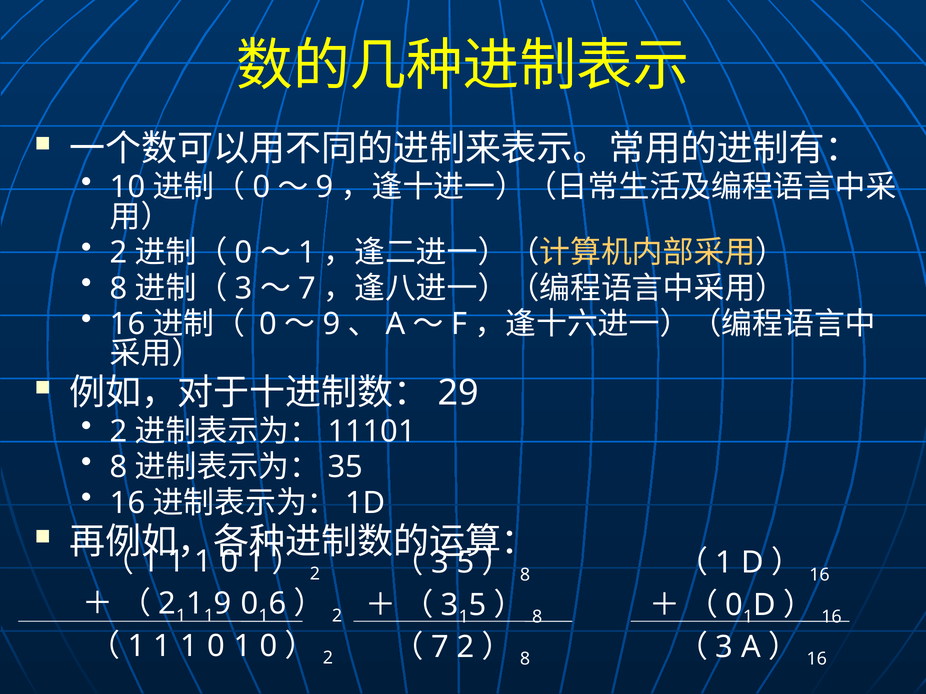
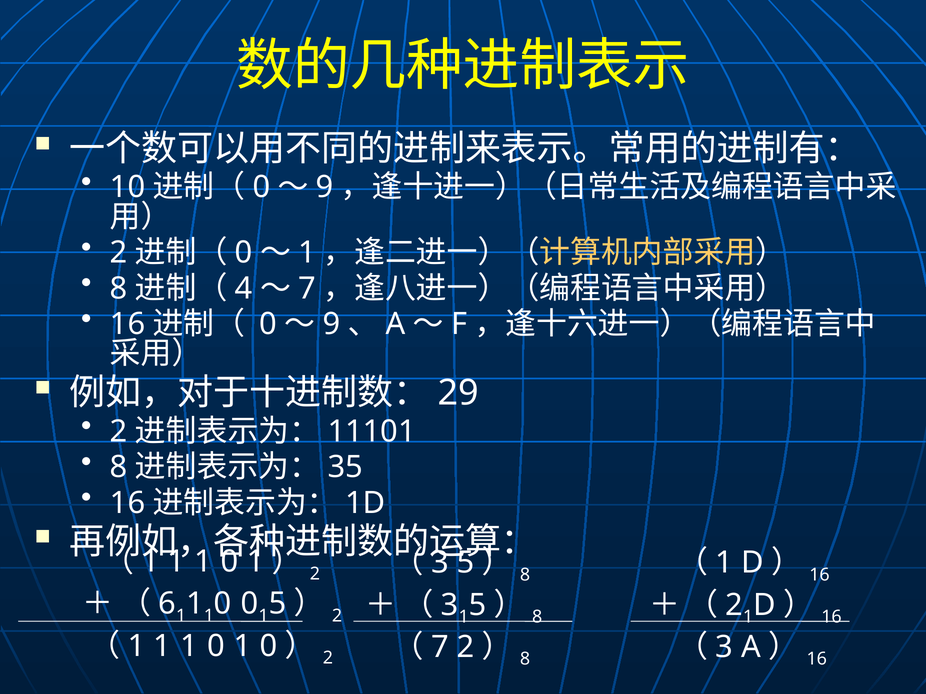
3: 3 -> 4 (244, 289)
2: 2 -> 6 (167, 604)
9: 9 -> 0 (223, 604)
0 1 6: 6 -> 5 (277, 604)
0: 0 -> 2 (734, 605)
